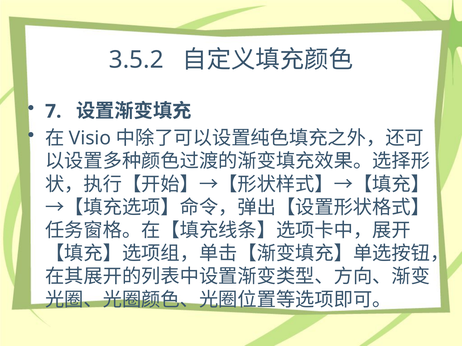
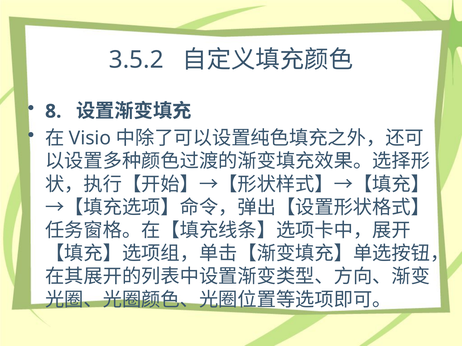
7: 7 -> 8 (53, 111)
